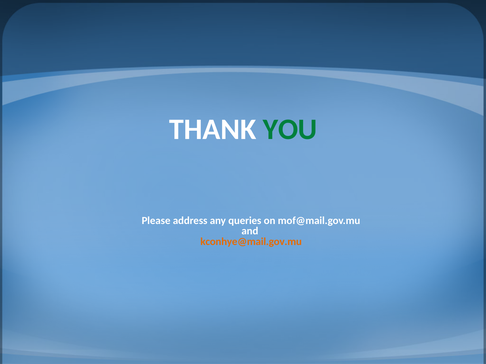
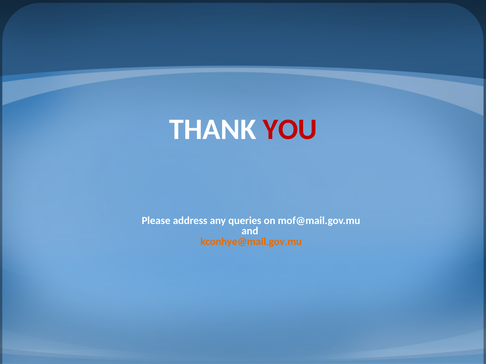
YOU colour: green -> red (290, 130)
